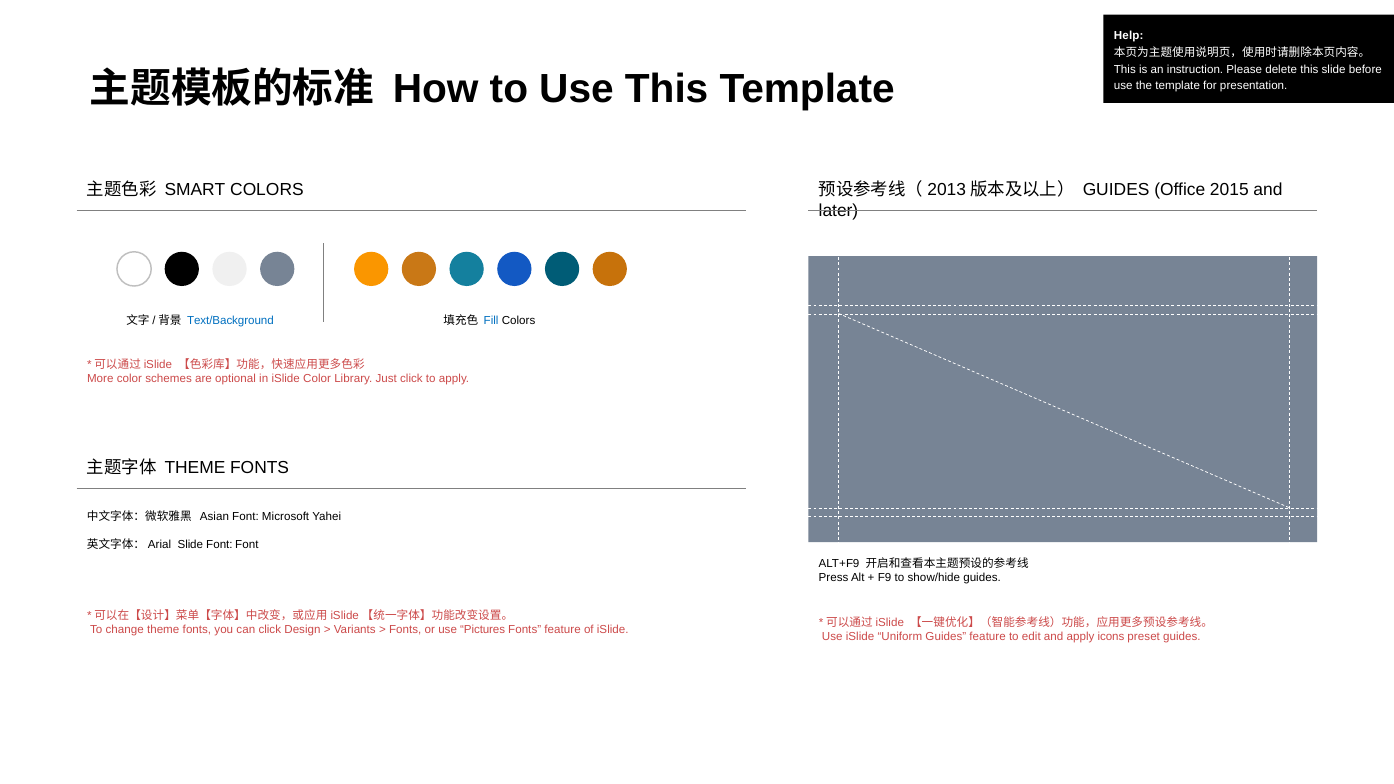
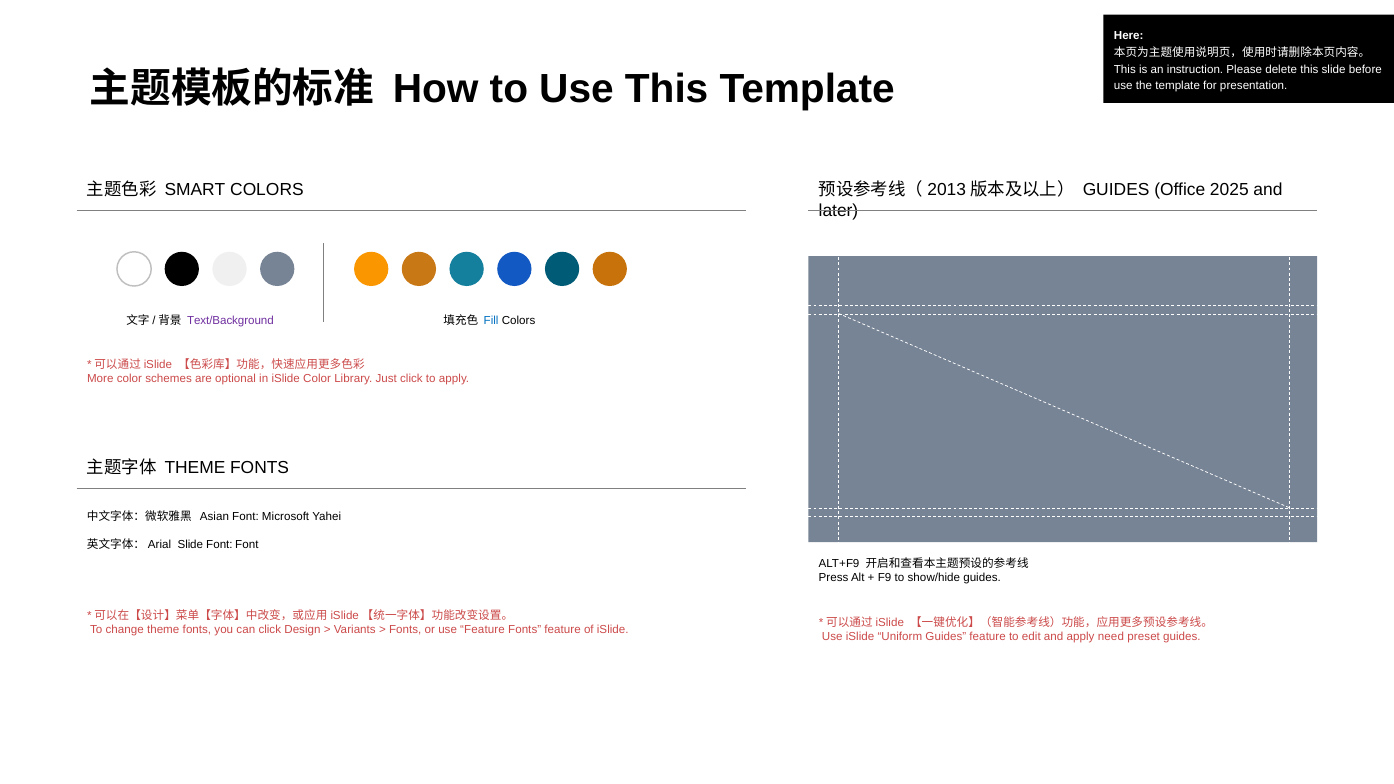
Help: Help -> Here (1129, 36)
2015: 2015 -> 2025 (1229, 190)
Text/Background colour: blue -> purple (230, 320)
use Pictures: Pictures -> Feature (483, 630)
icons: icons -> need (1111, 637)
